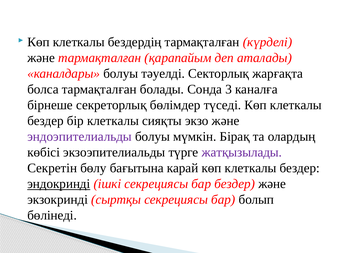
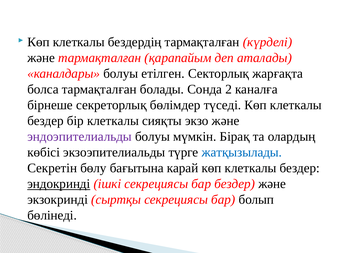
тәуелді: тәуелді -> етілген (163, 74)
3: 3 -> 2 (229, 89)
жатқызылады colour: purple -> blue (242, 152)
